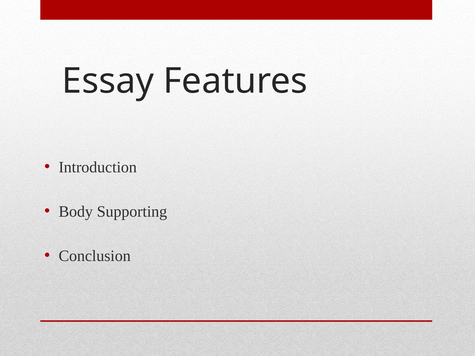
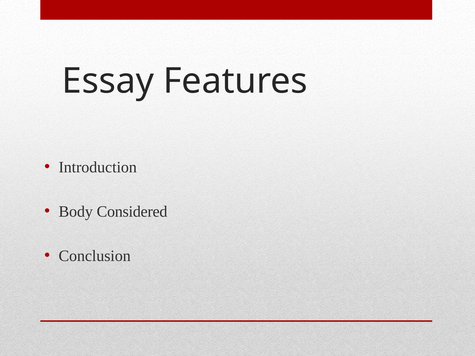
Supporting: Supporting -> Considered (132, 212)
